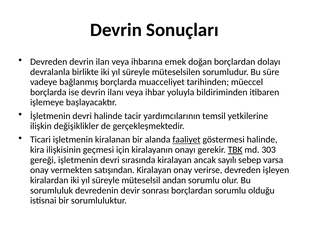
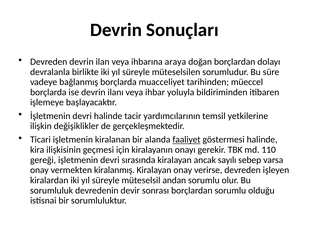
emek: emek -> araya (175, 62)
TBK underline: present -> none (235, 150)
303: 303 -> 110 (269, 150)
satışından: satışından -> kiralanmış (114, 171)
